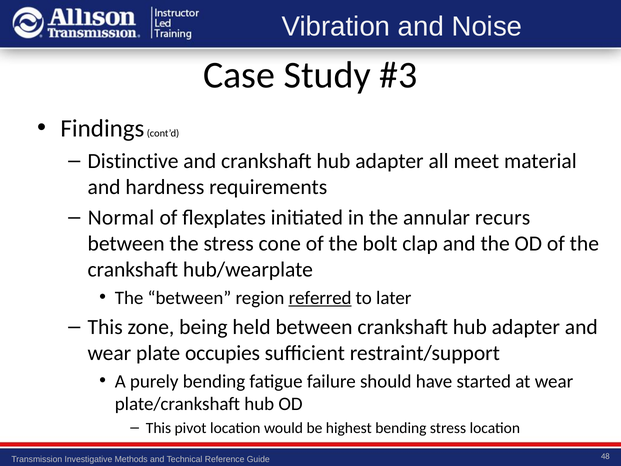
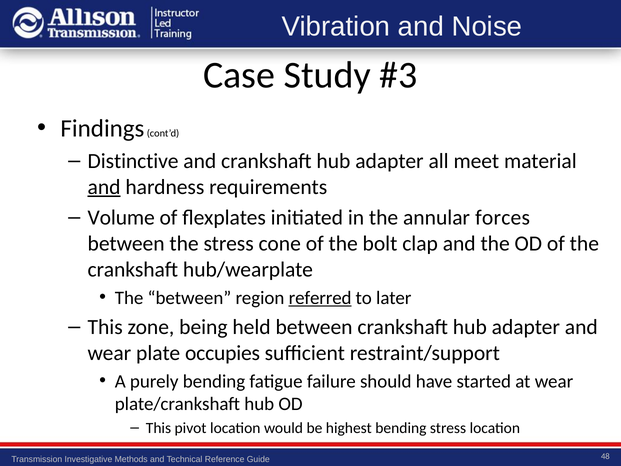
and underline: none -> present (104, 187)
Normal: Normal -> Volume (121, 218)
recurs: recurs -> forces (503, 218)
